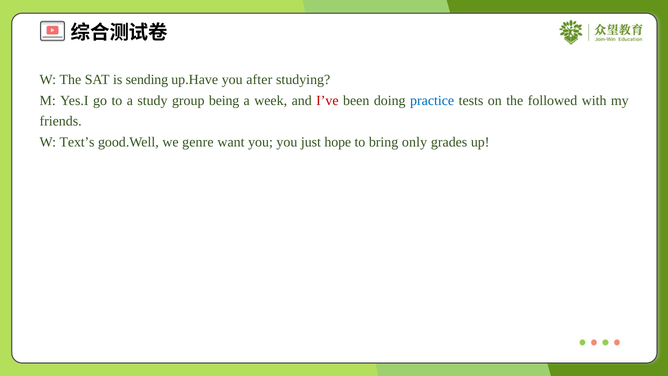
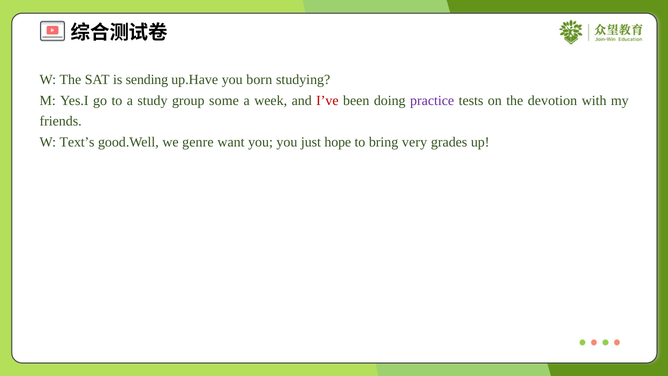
after: after -> born (259, 79)
being: being -> some (224, 100)
practice colour: blue -> purple (432, 100)
followed: followed -> devotion (552, 100)
only: only -> very (415, 142)
